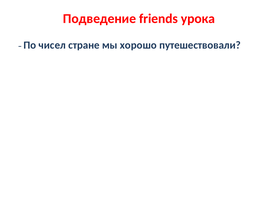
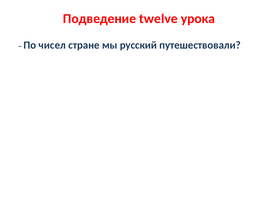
friends: friends -> twelve (158, 19)
хорошо: хорошо -> русский (138, 45)
